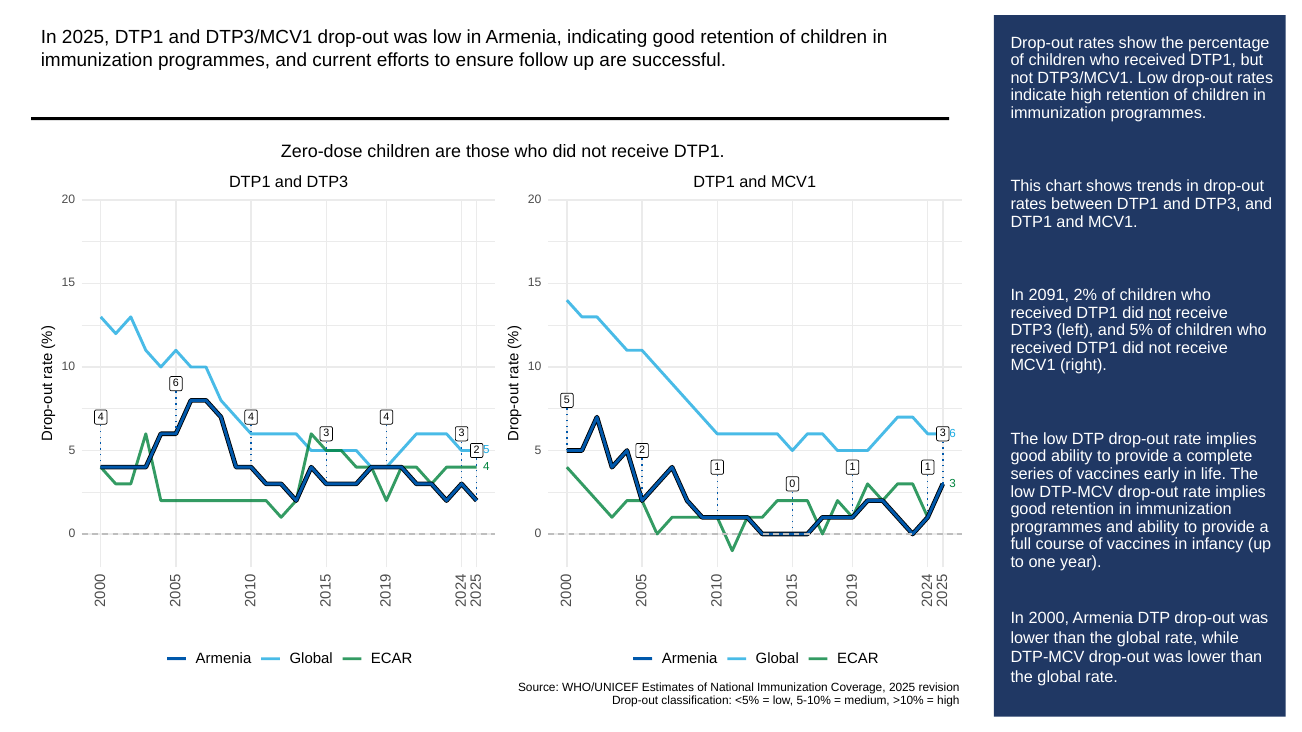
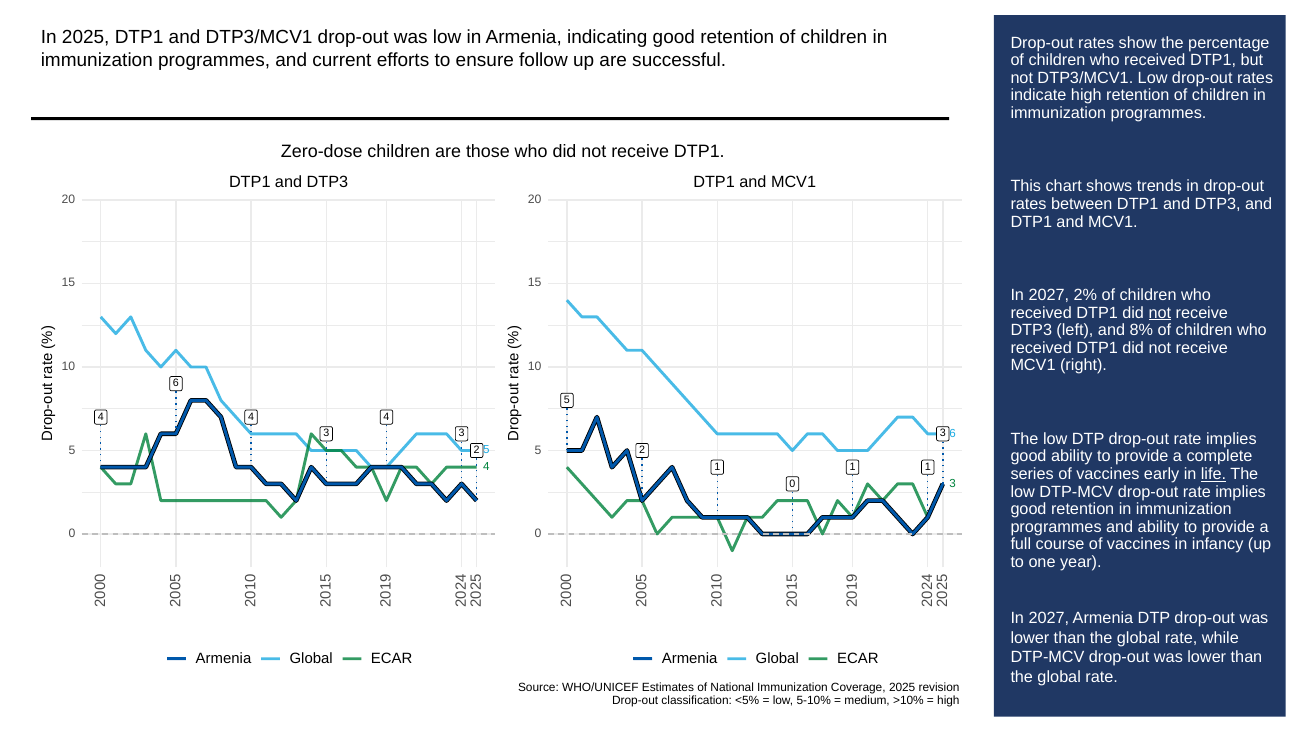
2091: 2091 -> 2027 (1049, 295)
5%: 5% -> 8% (1141, 331)
life underline: none -> present (1213, 474)
2000: 2000 -> 2027 (1049, 619)
